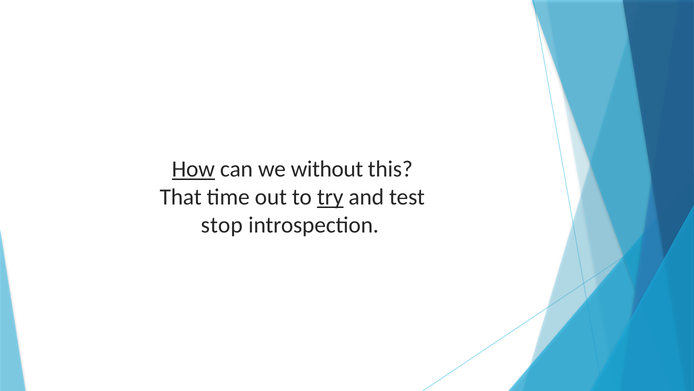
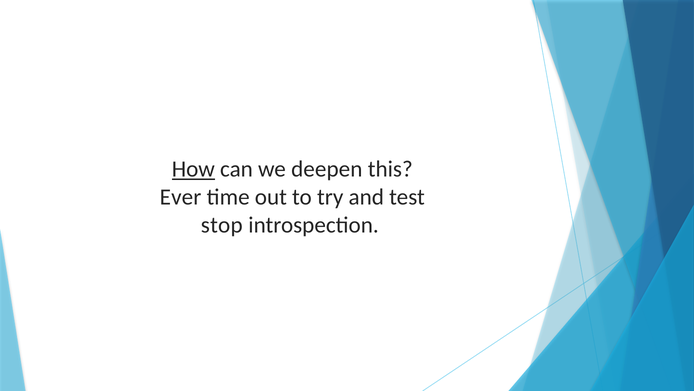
without: without -> deepen (327, 169)
That: That -> Ever (181, 197)
try underline: present -> none (330, 197)
